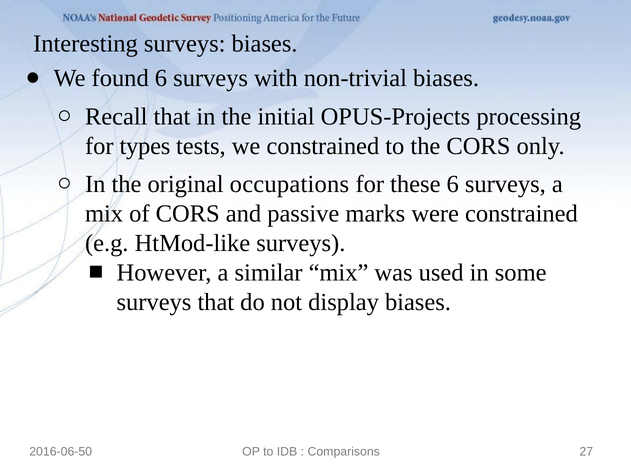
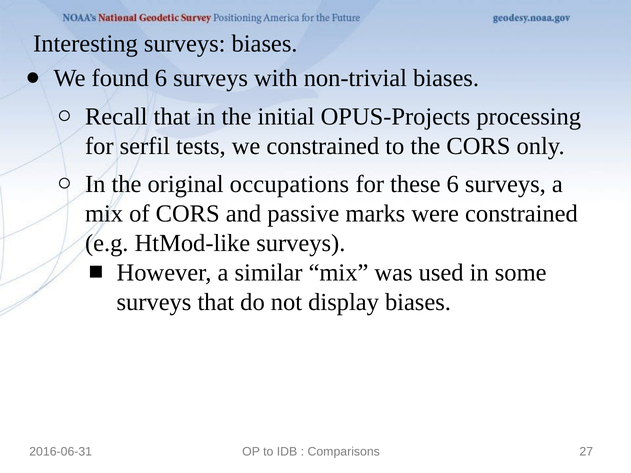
types: types -> serfil (145, 146)
2016-06-50: 2016-06-50 -> 2016-06-31 (61, 452)
